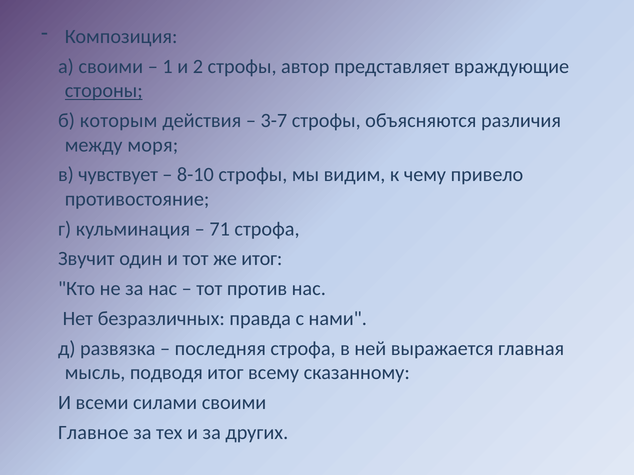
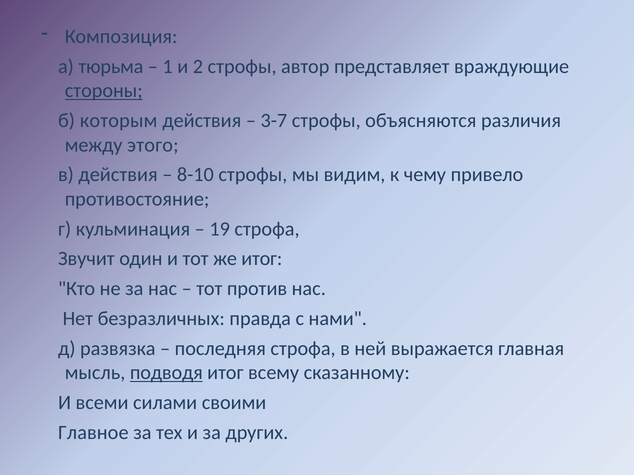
а своими: своими -> тюрьма (111, 66)
моря: моря -> этого (153, 145)
в чувствует: чувствует -> действия (118, 175)
71: 71 -> 19 (220, 229)
подводя underline: none -> present (166, 373)
